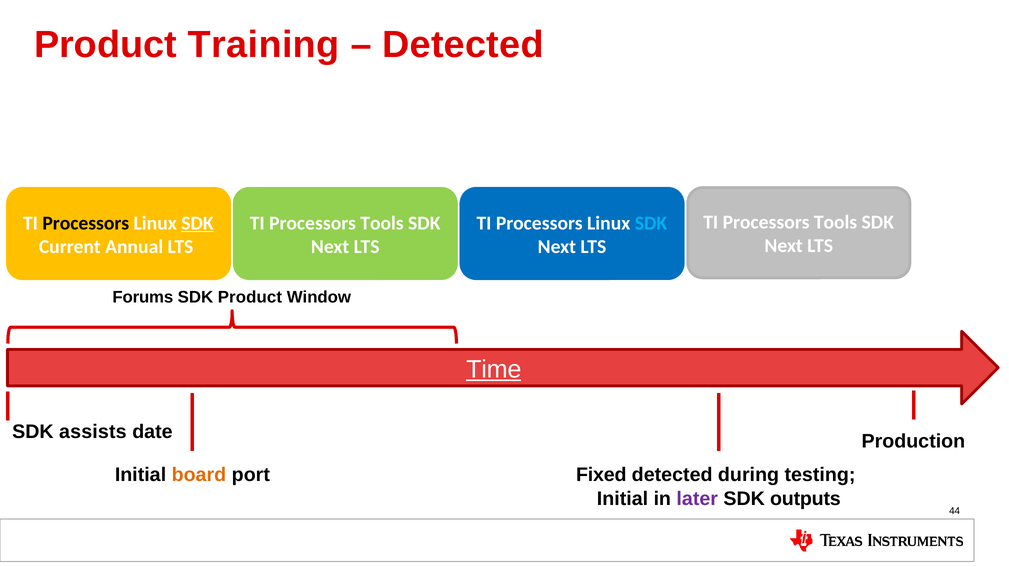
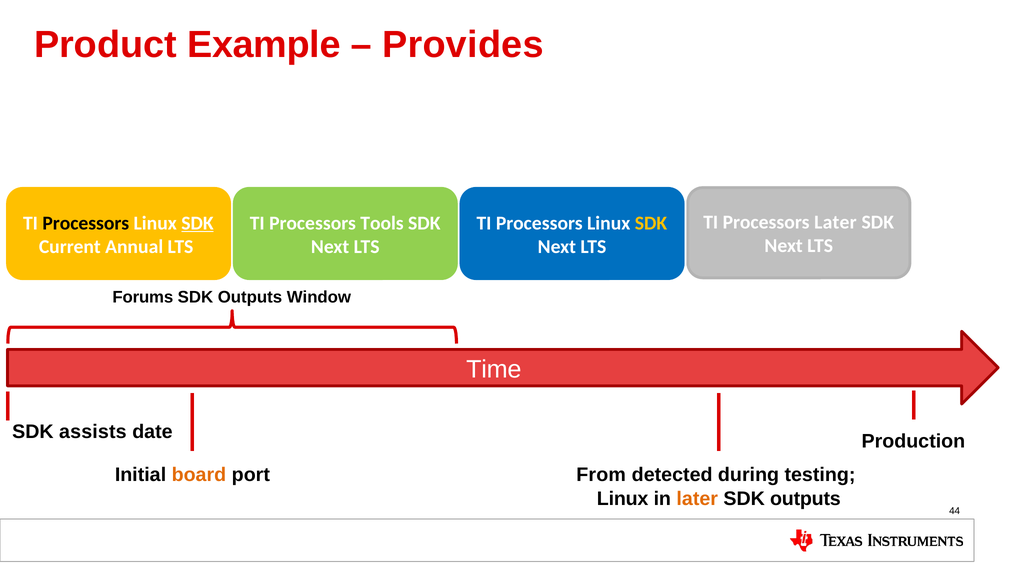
Training: Training -> Example (264, 45)
Detected: Detected -> Provides (463, 45)
Tools: Tools -> Later (835, 223)
SDK colour: light blue -> yellow (651, 223)
Product: Product -> Outputs (250, 298)
Time underline: present -> none (494, 370)
Fixed: Fixed -> From (601, 476)
Initial: Initial -> Linux (623, 499)
later colour: purple -> orange (697, 499)
